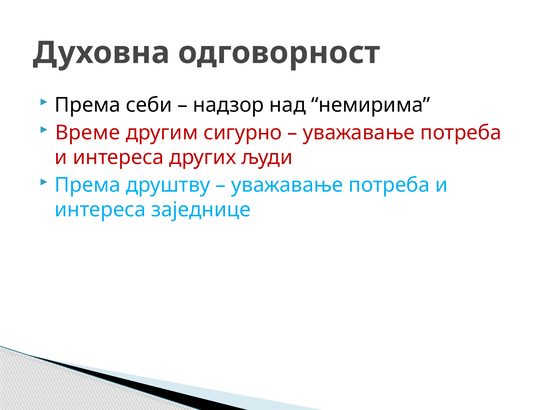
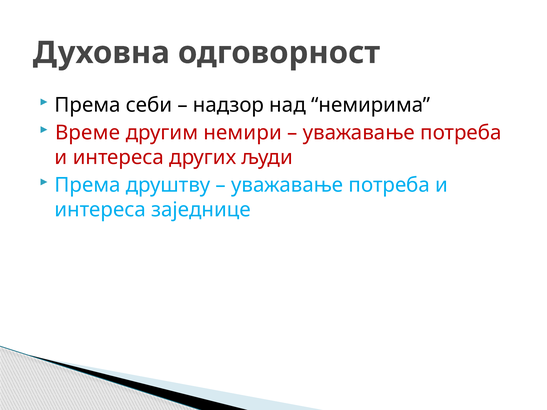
сигурно: сигурно -> немири (243, 133)
